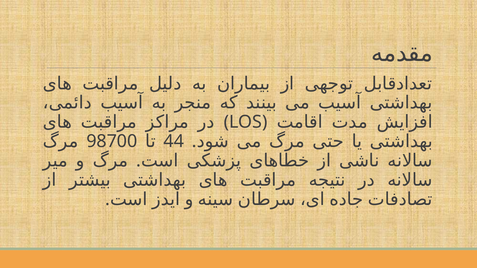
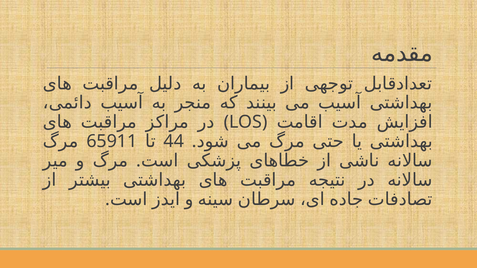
98700: 98700 -> 65911 (112, 142)
